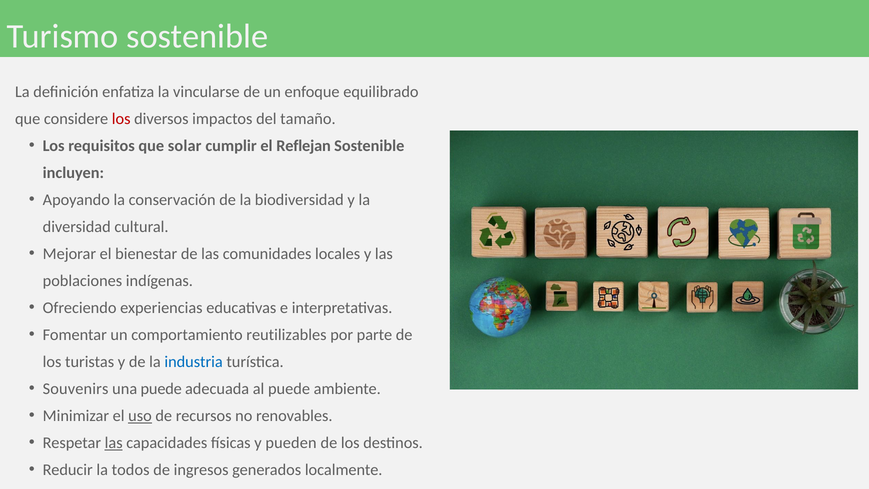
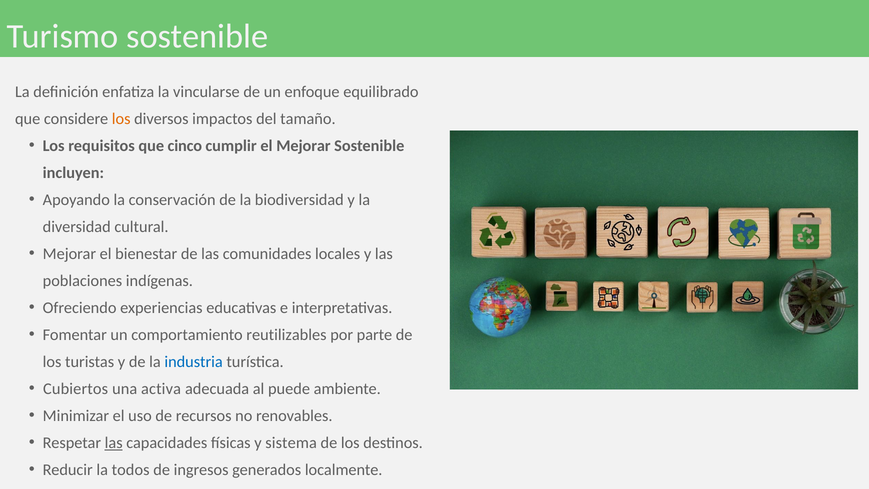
los colour: red -> orange (121, 119)
solar: solar -> cinco (185, 146)
el Reflejan: Reflejan -> Mejorar (303, 146)
Souvenirs: Souvenirs -> Cubiertos (76, 389)
una puede: puede -> activa (161, 389)
uso underline: present -> none (140, 416)
pueden: pueden -> sistema (291, 443)
